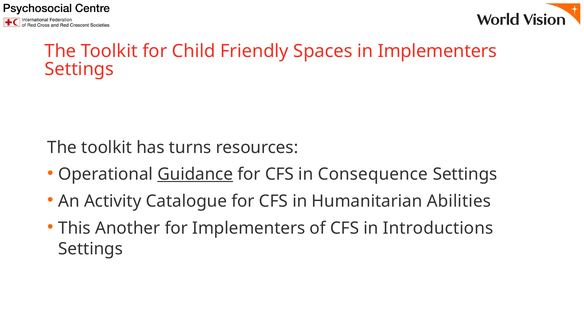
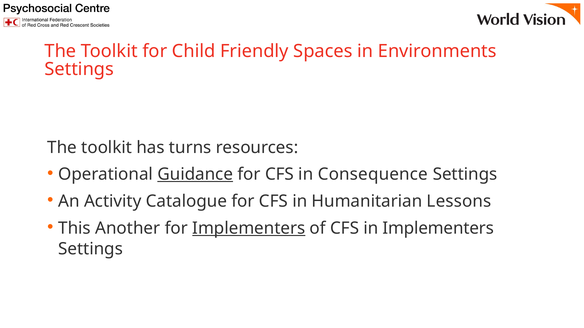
in Implementers: Implementers -> Environments (437, 51)
Abilities: Abilities -> Lessons (459, 202)
Implementers underline: none -> present (249, 228)
in Introductions: Introductions -> Implementers (438, 228)
